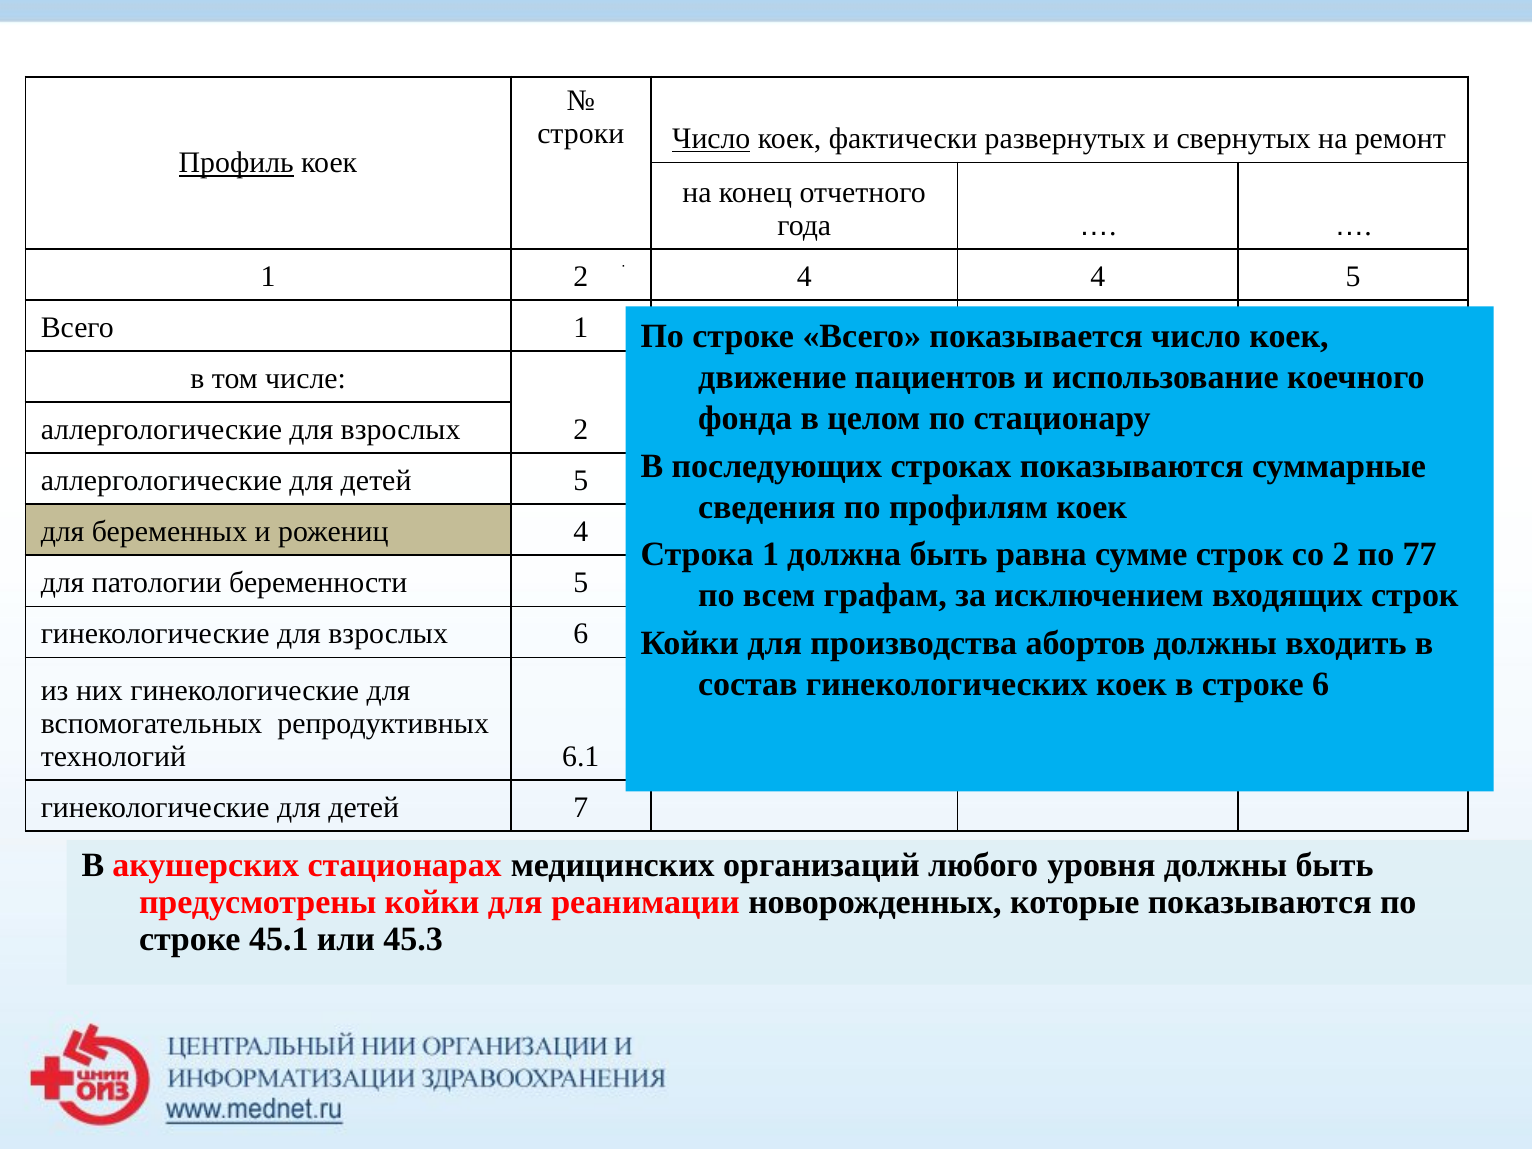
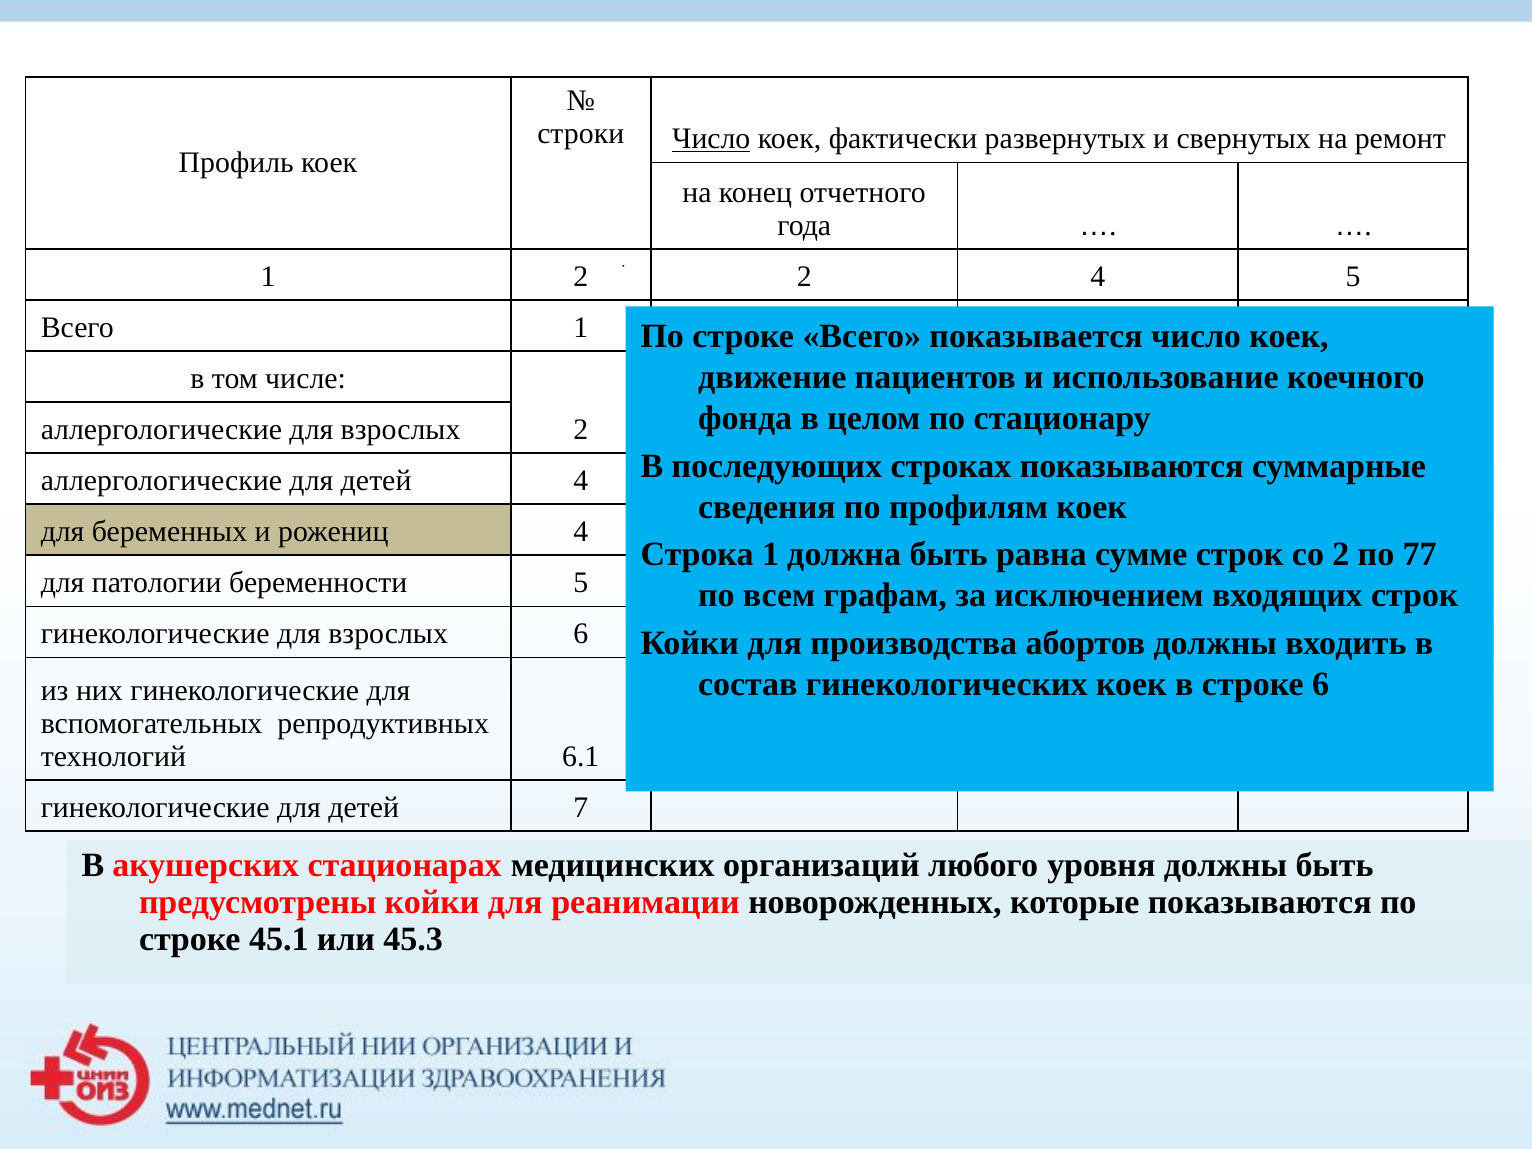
Профиль underline: present -> none (236, 163)
2 4: 4 -> 2 (804, 276)
детей 5: 5 -> 4 (581, 481)
